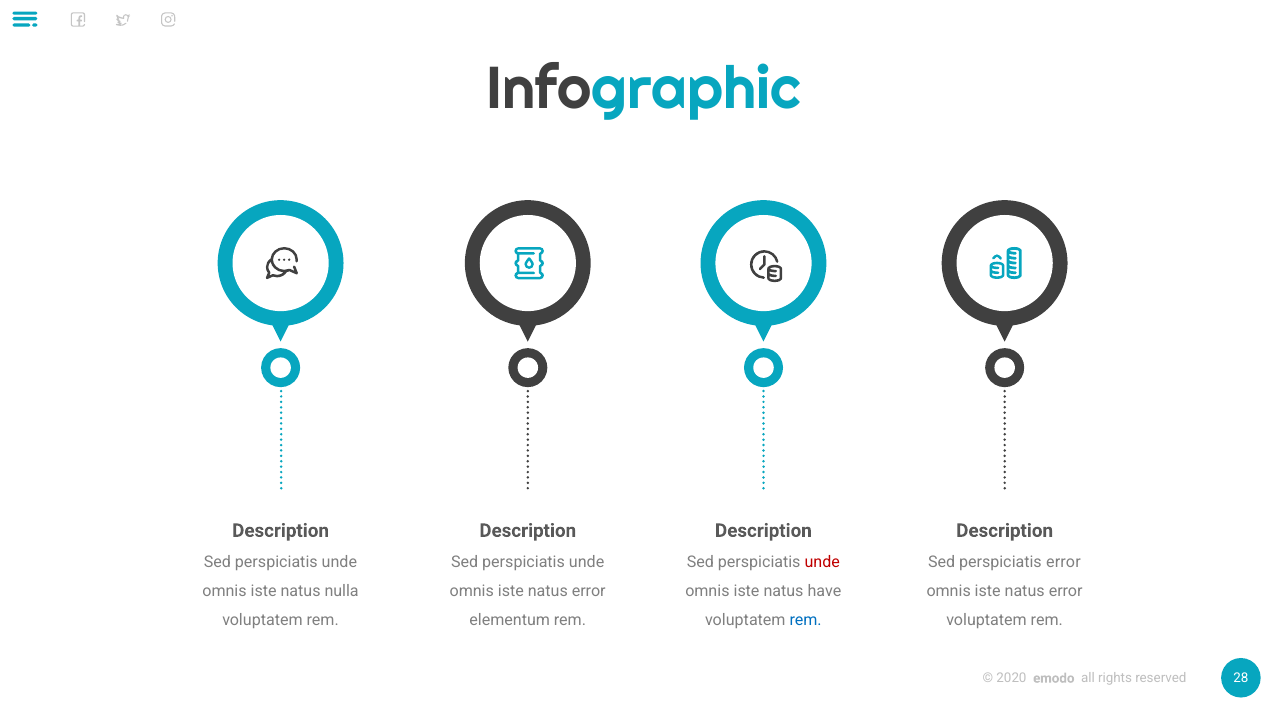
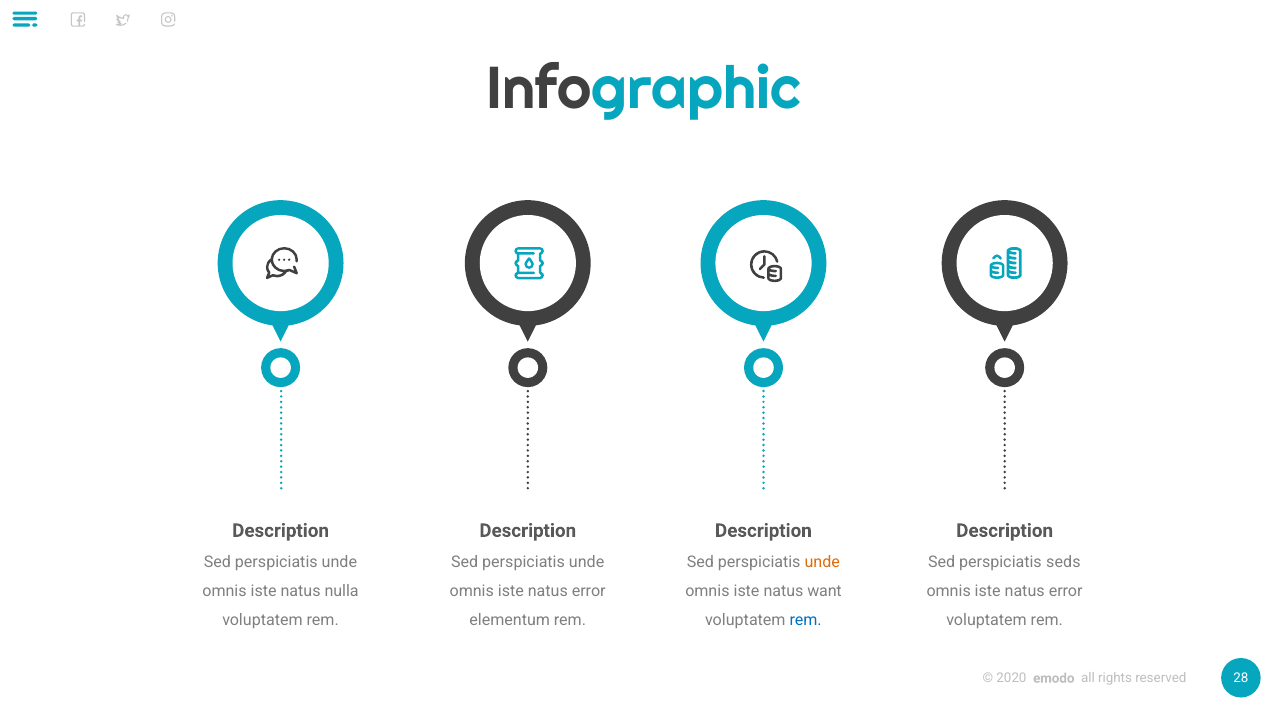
unde colour: red -> orange (822, 563)
perspiciatis error: error -> seds (1063, 563)
have: have -> want (824, 592)
